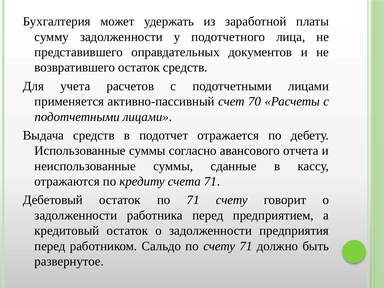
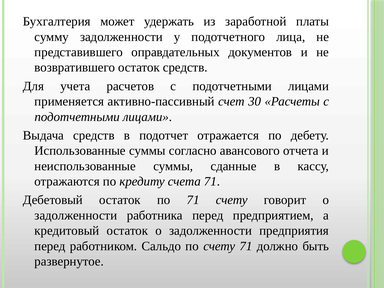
70: 70 -> 30 (255, 101)
